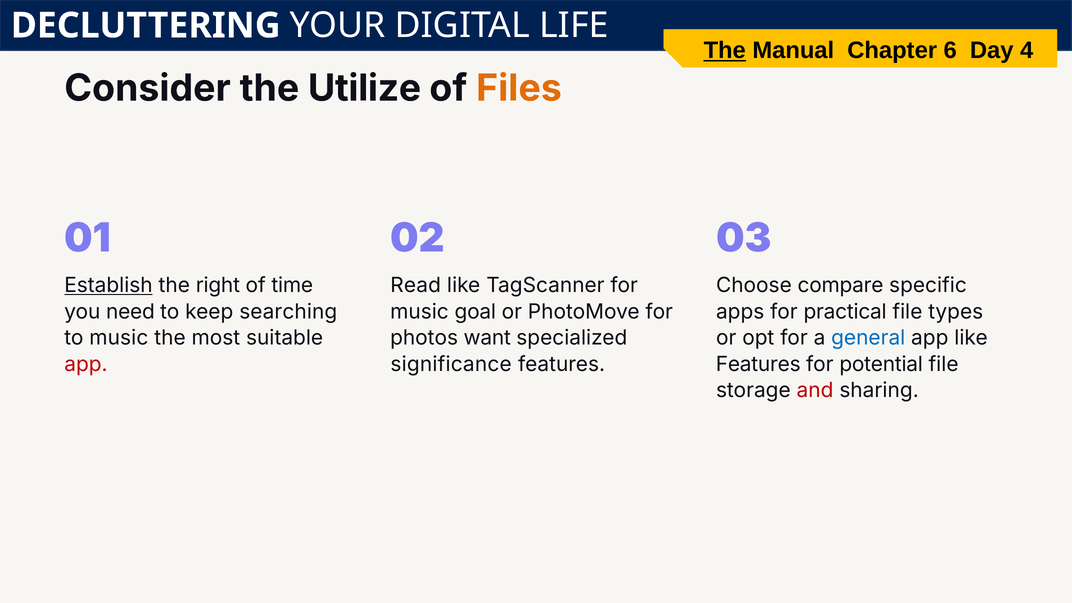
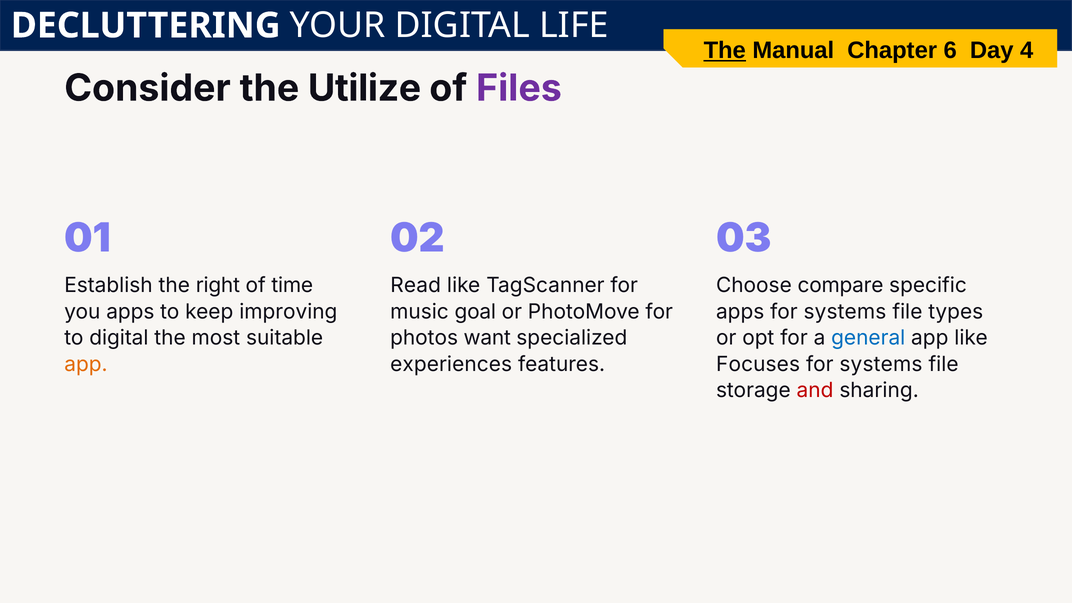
Files colour: orange -> purple (519, 88)
Establish underline: present -> none (108, 286)
you need: need -> apps (130, 312)
searching: searching -> improving (288, 312)
apps for practical: practical -> systems (845, 312)
to music: music -> digital (119, 338)
app colour: red -> orange (86, 364)
significance: significance -> experiences (451, 364)
Features: Features -> Focuses (758, 364)
potential: potential -> systems (881, 364)
